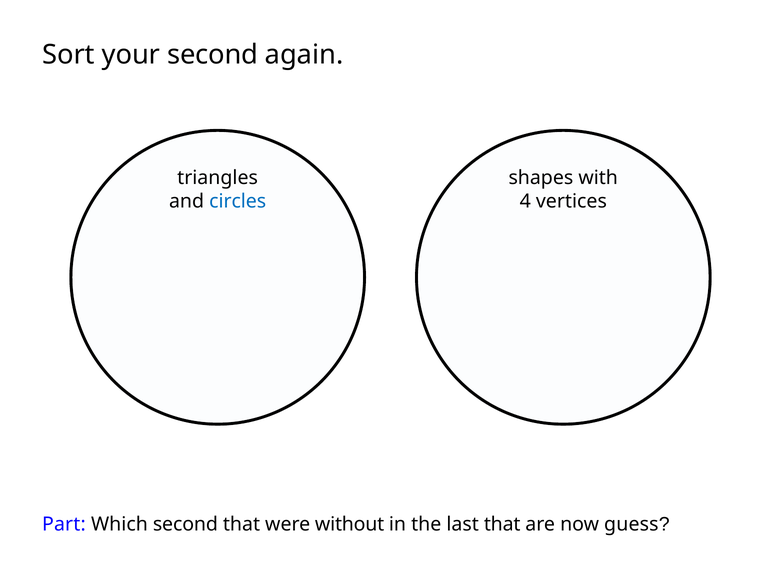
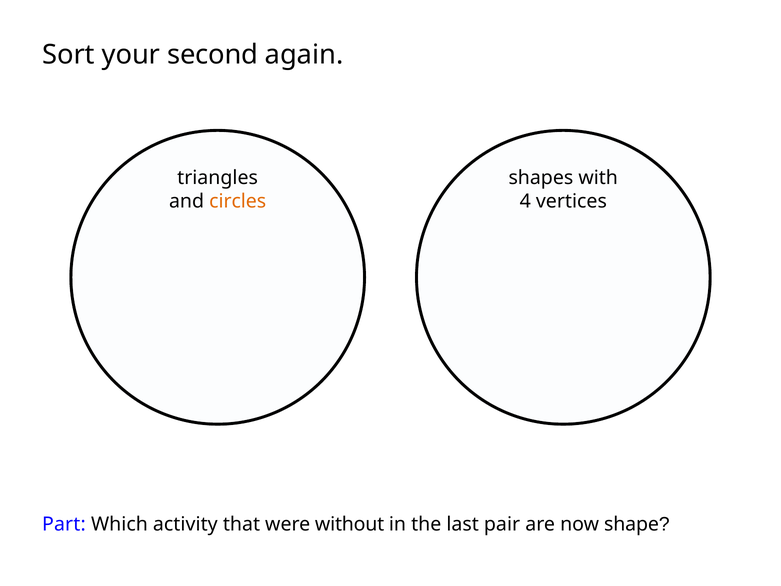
circles colour: blue -> orange (238, 201)
Which second: second -> activity (185, 524)
last that: that -> pair (502, 524)
guess: guess -> shape (632, 524)
